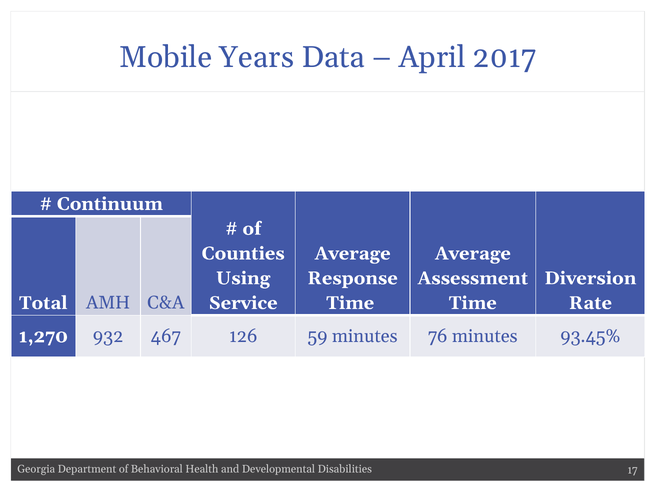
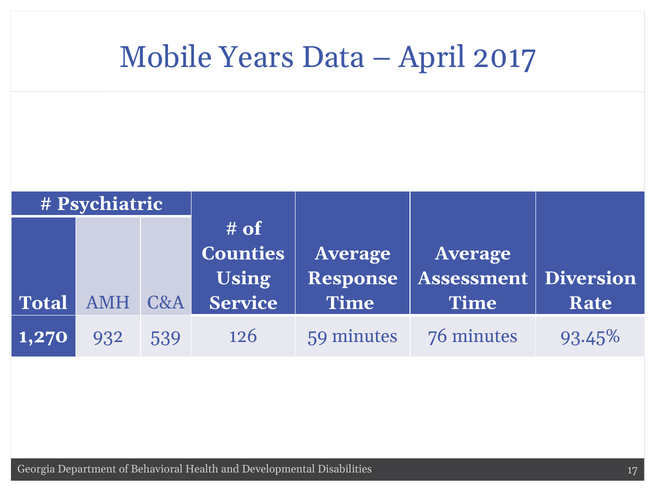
Continuum: Continuum -> Psychiatric (110, 204)
467: 467 -> 539 (166, 336)
